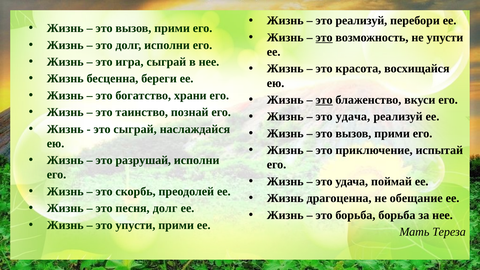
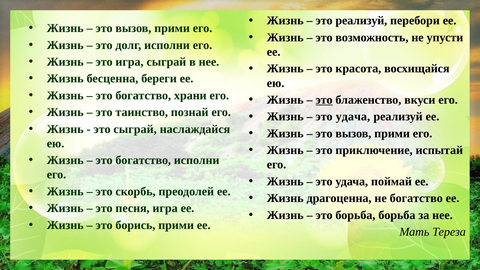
это underline: present -> none (324, 38)
разрушай: разрушай -> богатство (143, 160)
не обещание: обещание -> богатство (416, 198)
песня долг: долг -> игра (165, 208)
это упусти: упусти -> борись (135, 225)
